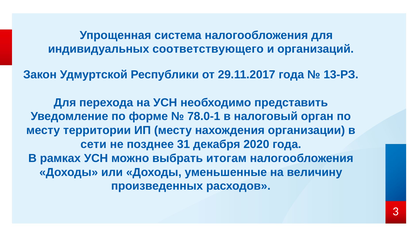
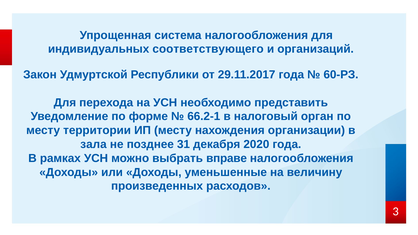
13-РЗ: 13-РЗ -> 60-РЗ (341, 75)
78.0-1: 78.0-1 -> 66.2-1 (204, 117)
сети: сети -> зала (93, 144)
итогам: итогам -> вправе (227, 158)
